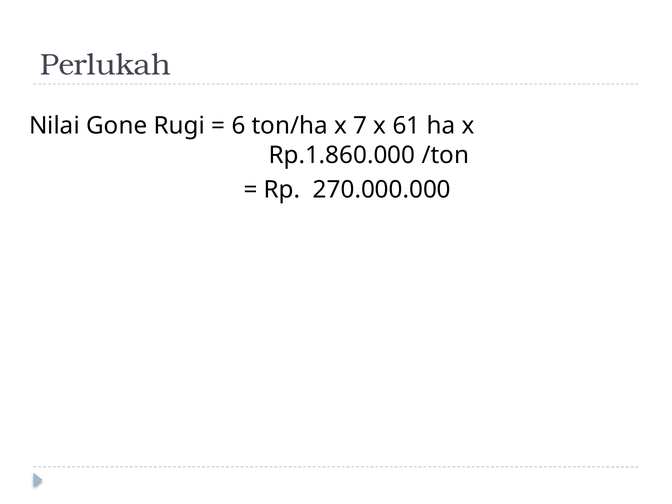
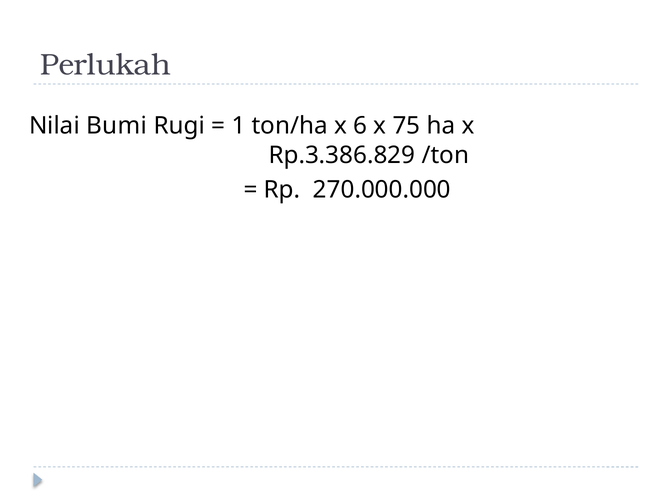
Gone: Gone -> Bumi (117, 126)
6: 6 -> 1 (238, 126)
7: 7 -> 6 (360, 126)
61: 61 -> 75 (406, 126)
Rp.1.860.000: Rp.1.860.000 -> Rp.3.386.829 (342, 155)
